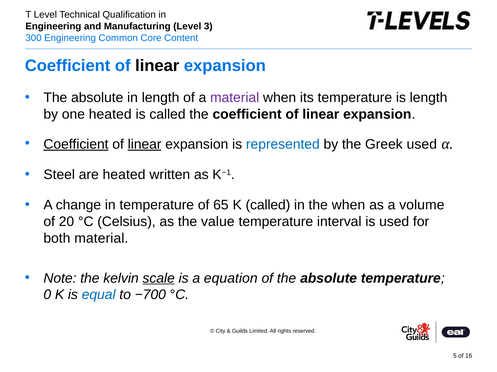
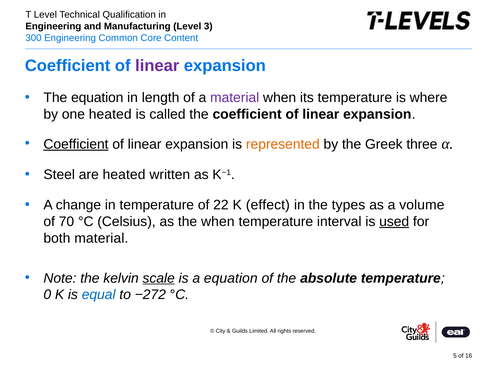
linear colour: black -> purple (157, 66)
absolute: absolute -> equation (97, 98)
is length: length -> where (429, 98)
linear underline: present -> none (145, 144)
represented colour: blue -> orange (283, 144)
Greek used: used -> three (422, 144)
65: 65 -> 22 (221, 206)
K called: called -> effect (268, 206)
the when: when -> types (348, 206)
20: 20 -> 70 (66, 222)
the value: value -> when (218, 222)
used underline: none -> present (394, 222)
−700: −700 -> −272 (150, 295)
